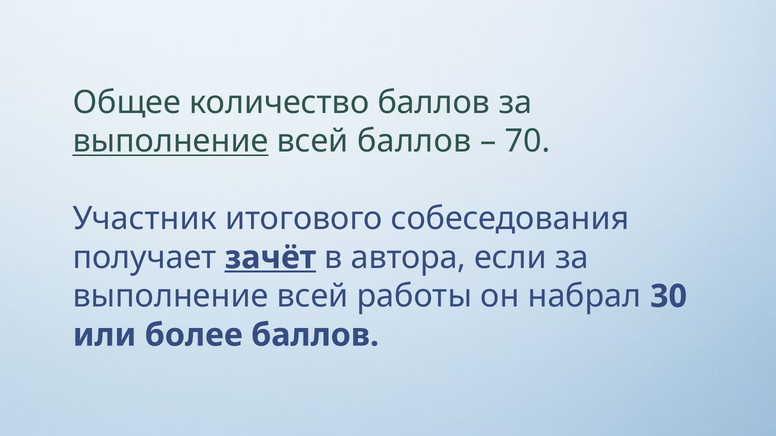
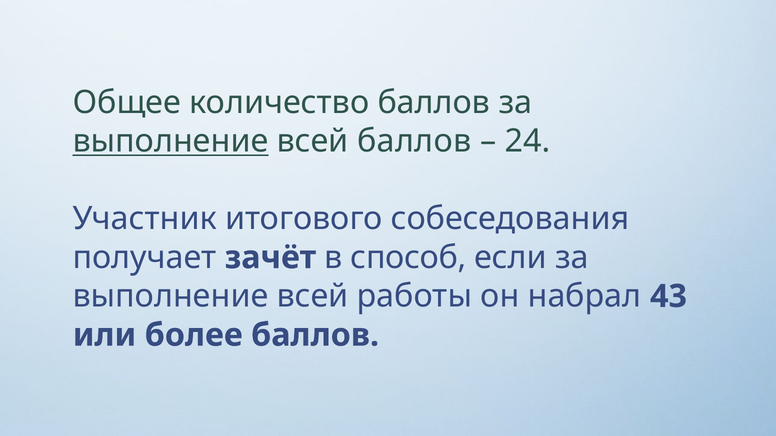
70: 70 -> 24 (528, 141)
зачёт underline: present -> none (270, 258)
автора: автора -> способ (408, 258)
30: 30 -> 43 (669, 297)
